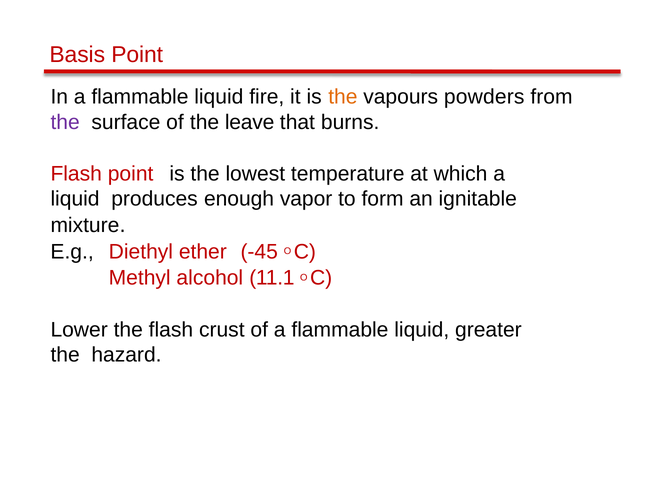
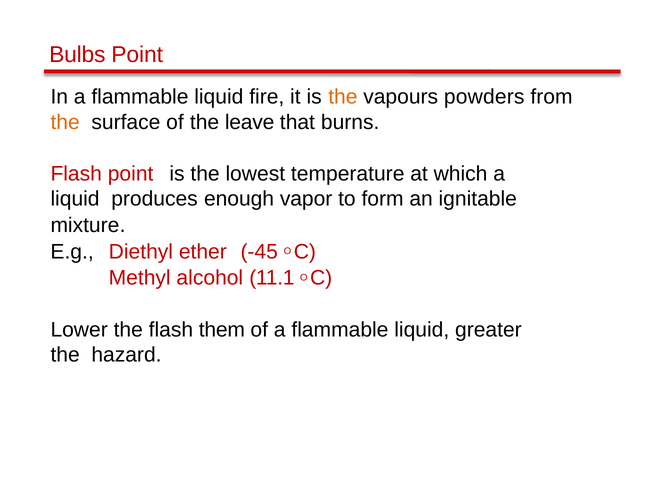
Basis: Basis -> Bulbs (77, 55)
the colour: purple -> orange (65, 122)
crust: crust -> them (222, 330)
